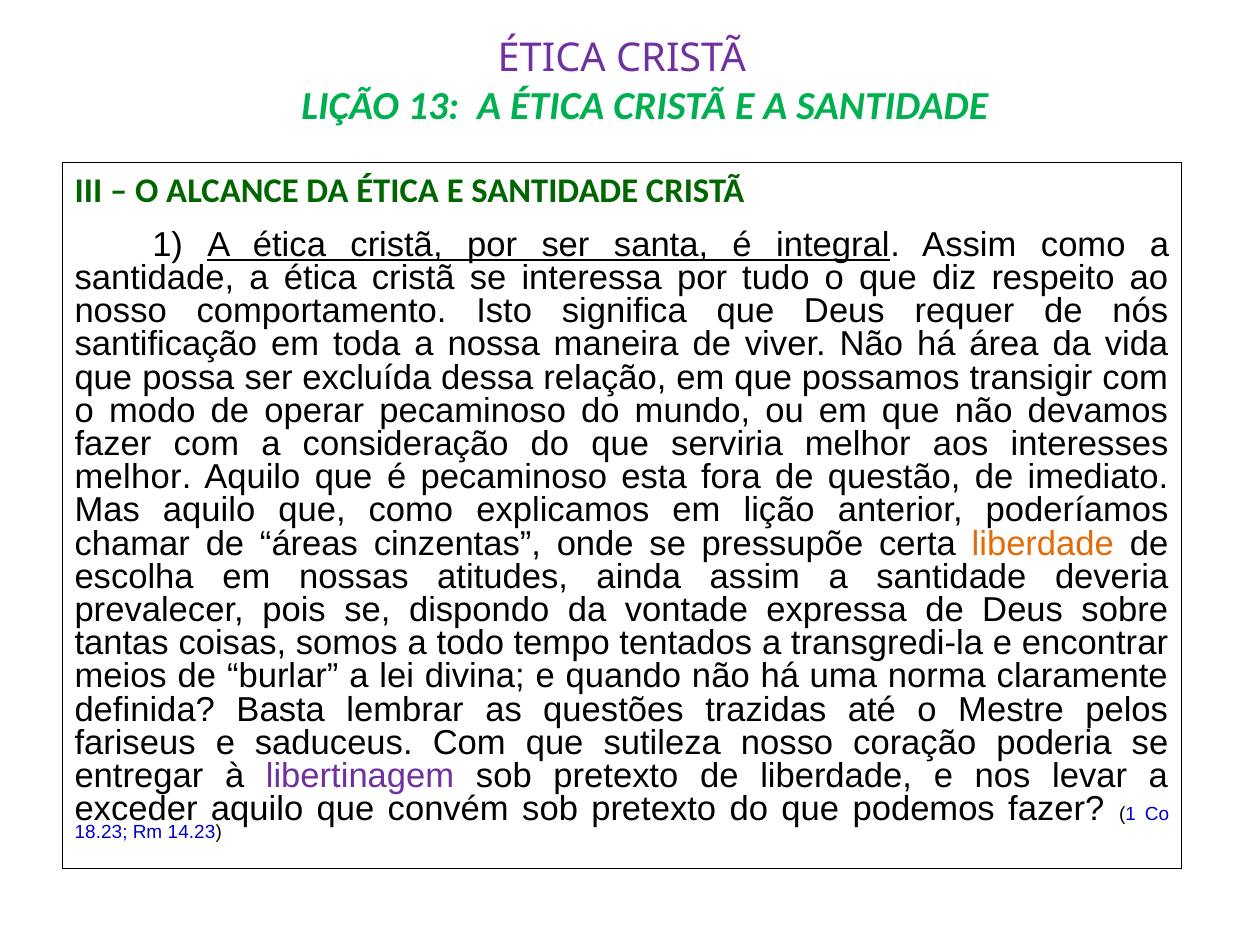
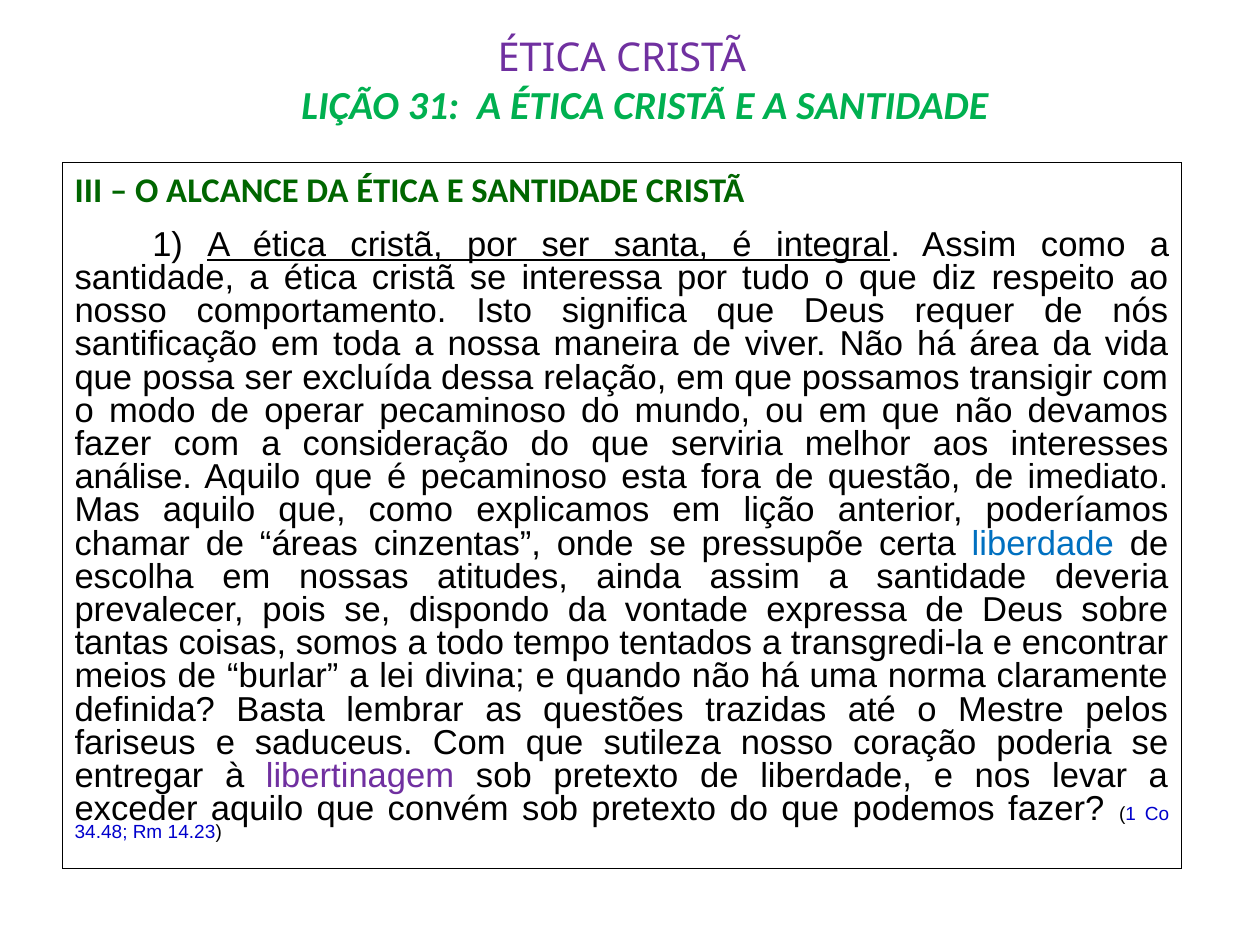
13: 13 -> 31 (434, 106)
melhor: melhor -> análise (133, 477)
liberdade colour: orange -> blue (1043, 544)
18.23: 18.23 -> 34.48 (101, 833)
